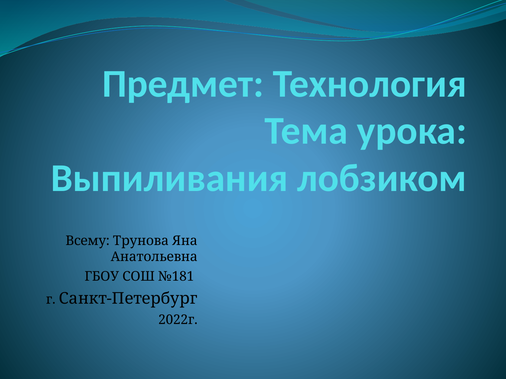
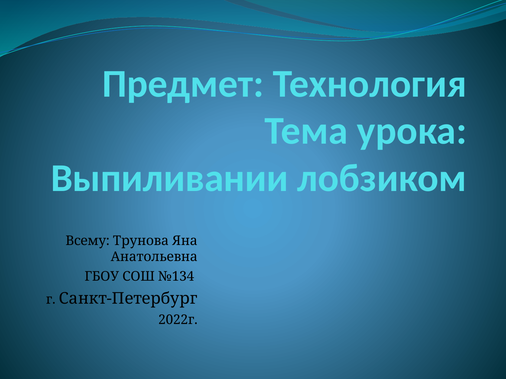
Выпиливания: Выпиливания -> Выпиливании (170, 178)
№181: №181 -> №134 (176, 277)
